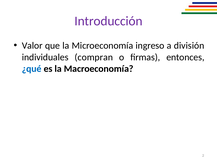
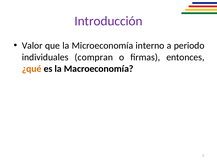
ingreso: ingreso -> interno (150, 46)
división: división -> periodo (189, 46)
¿qué colour: blue -> orange (32, 69)
